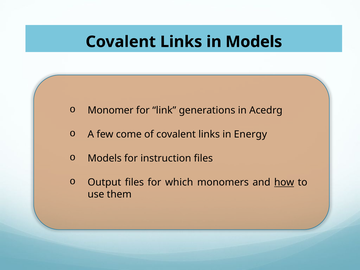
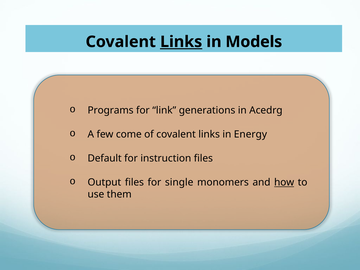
Links underline: none -> present (181, 42)
Monomer: Monomer -> Programs (111, 110)
Models: Models -> Default (105, 158)
which: which -> single (179, 182)
